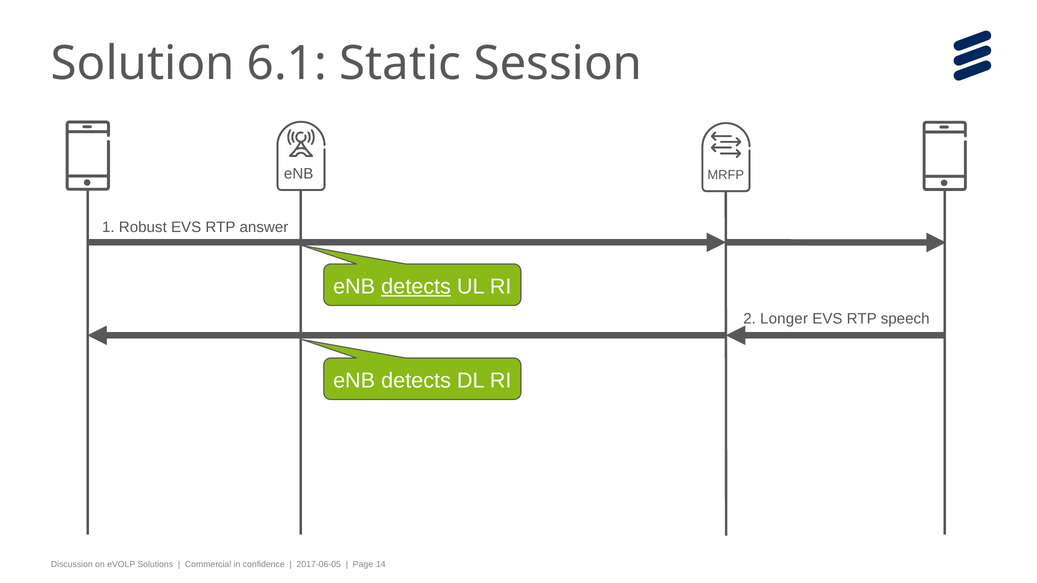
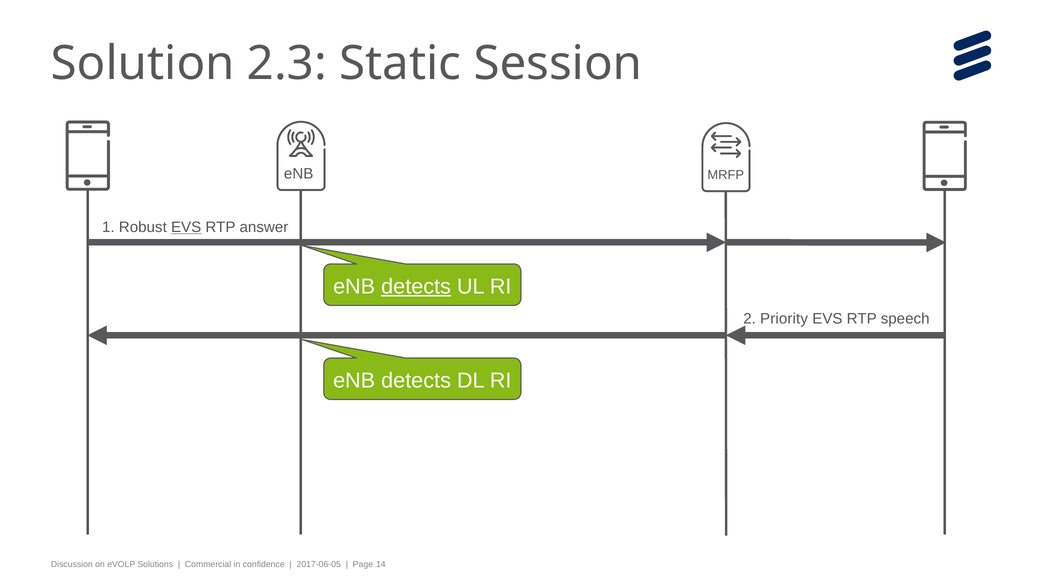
6.1: 6.1 -> 2.3 (287, 64)
EVS underline: none -> present (186, 227)
Longer: Longer -> Priority (784, 319)
